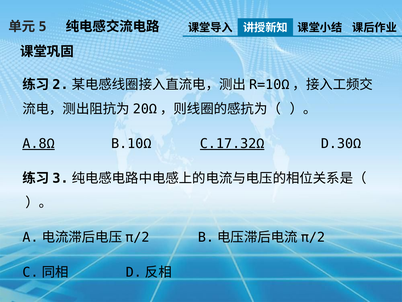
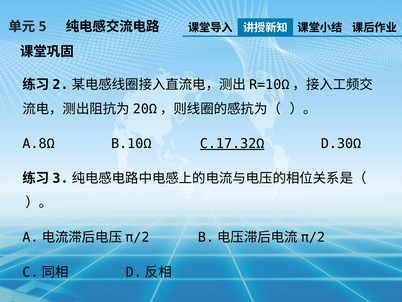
A.8Ω underline: present -> none (39, 143)
